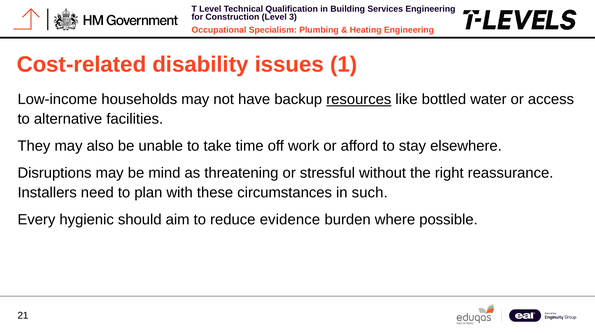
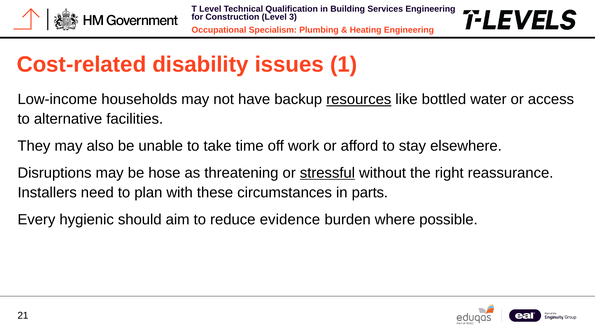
mind: mind -> hose (164, 173)
stressful underline: none -> present (327, 173)
such: such -> parts (370, 192)
